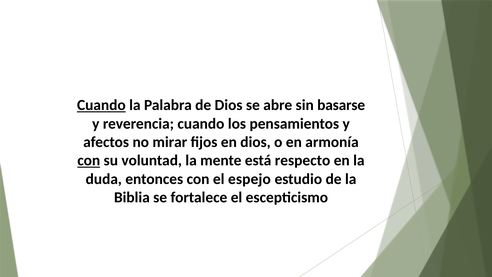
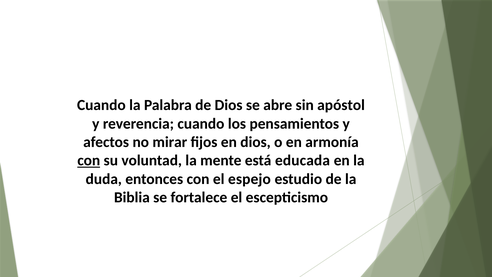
Cuando underline: present -> none (101, 105)
basarse: basarse -> apóstol (341, 105)
respecto: respecto -> educada (302, 160)
